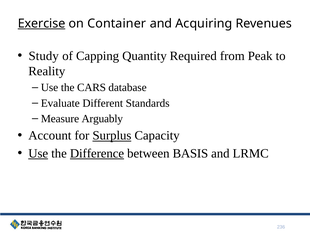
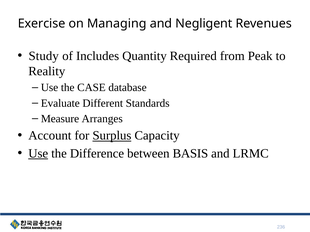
Exercise underline: present -> none (42, 24)
Container: Container -> Managing (117, 24)
Acquiring: Acquiring -> Negligent (204, 24)
Capping: Capping -> Includes (98, 56)
CARS: CARS -> CASE (91, 88)
Arguably: Arguably -> Arranges (102, 119)
Difference underline: present -> none (97, 154)
